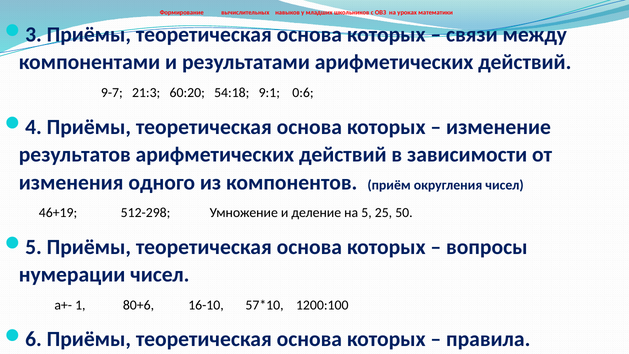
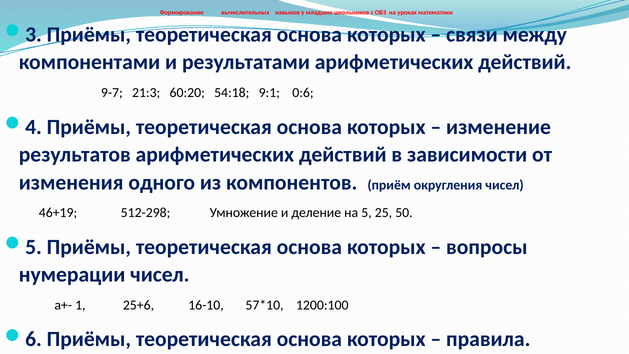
80+6: 80+6 -> 25+6 (138, 305)
